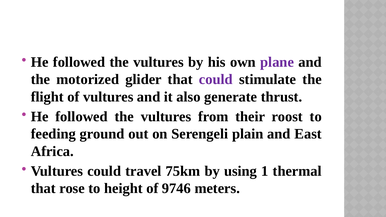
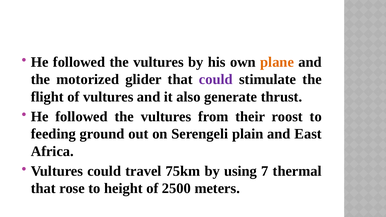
plane colour: purple -> orange (277, 62)
1: 1 -> 7 (265, 171)
9746: 9746 -> 2500 (176, 189)
